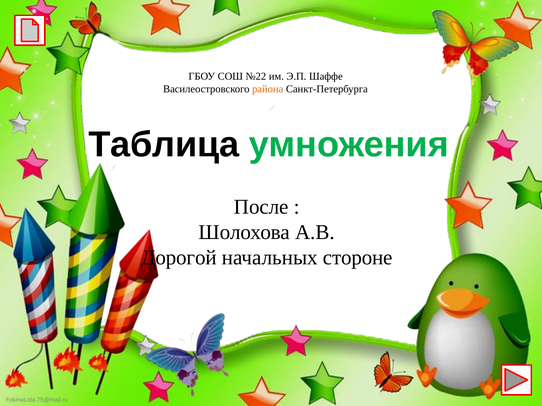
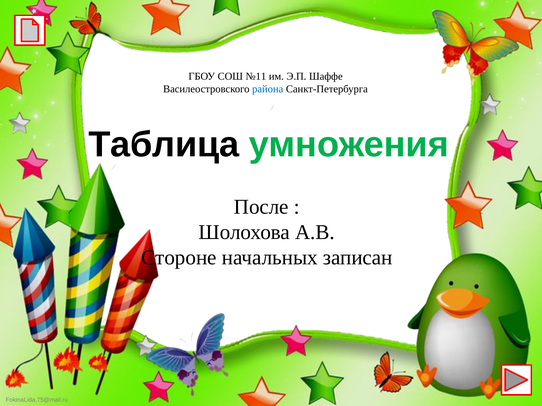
№22: №22 -> №11 (256, 76)
района colour: orange -> blue (268, 89)
Дорогой: Дорогой -> Стороне (179, 258)
стороне: стороне -> записан (358, 258)
